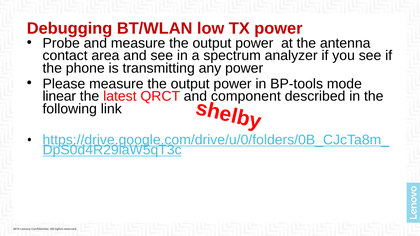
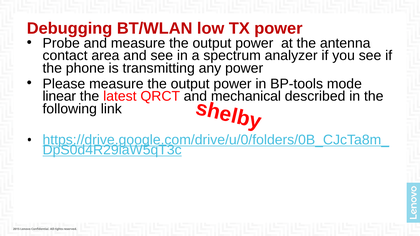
component: component -> mechanical (246, 96)
